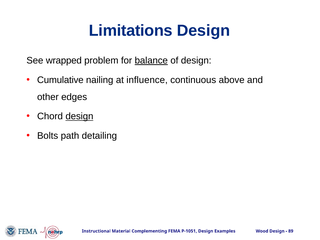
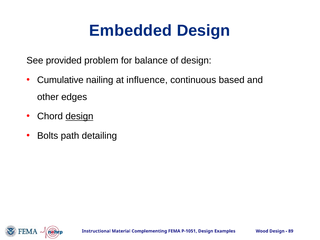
Limitations: Limitations -> Embedded (131, 31)
wrapped: wrapped -> provided (64, 61)
balance underline: present -> none (151, 61)
above: above -> based (232, 80)
